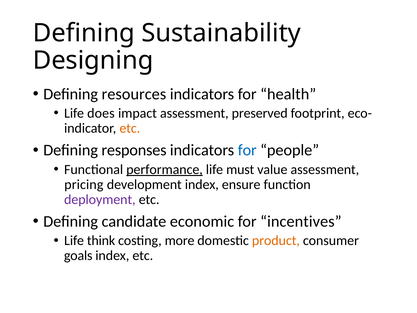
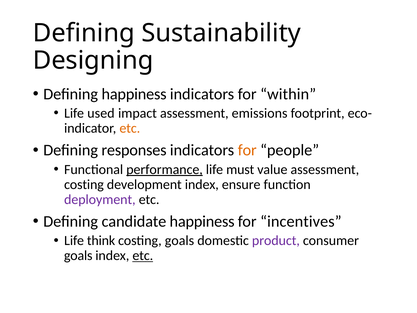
Defining resources: resources -> happiness (134, 94)
health: health -> within (288, 94)
does: does -> used (101, 113)
preserved: preserved -> emissions (260, 113)
for colour: blue -> orange (247, 150)
pricing: pricing -> costing (84, 184)
candidate economic: economic -> happiness (202, 221)
costing more: more -> goals (179, 241)
product colour: orange -> purple (276, 241)
etc underline: none -> present (143, 256)
